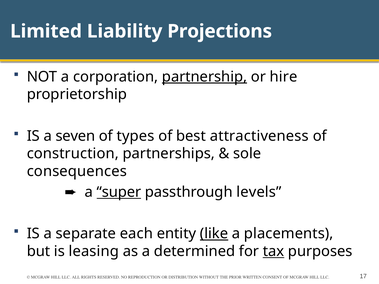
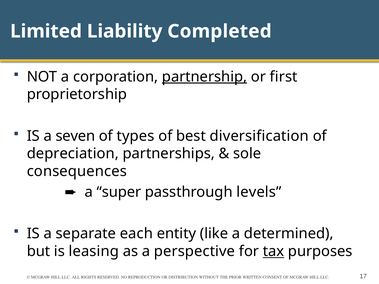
Projections: Projections -> Completed (220, 31)
hire: hire -> first (284, 77)
attractiveness: attractiveness -> diversification (259, 136)
construction: construction -> depreciation (73, 154)
super underline: present -> none (119, 192)
like underline: present -> none (214, 234)
placements: placements -> determined (289, 234)
determined: determined -> perspective (195, 251)
